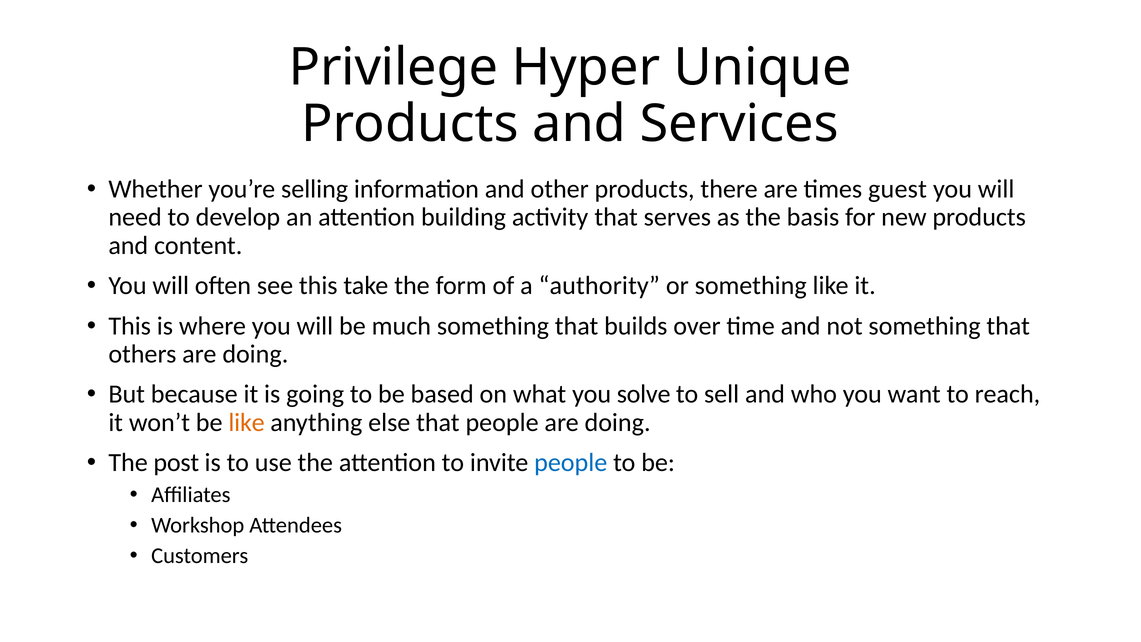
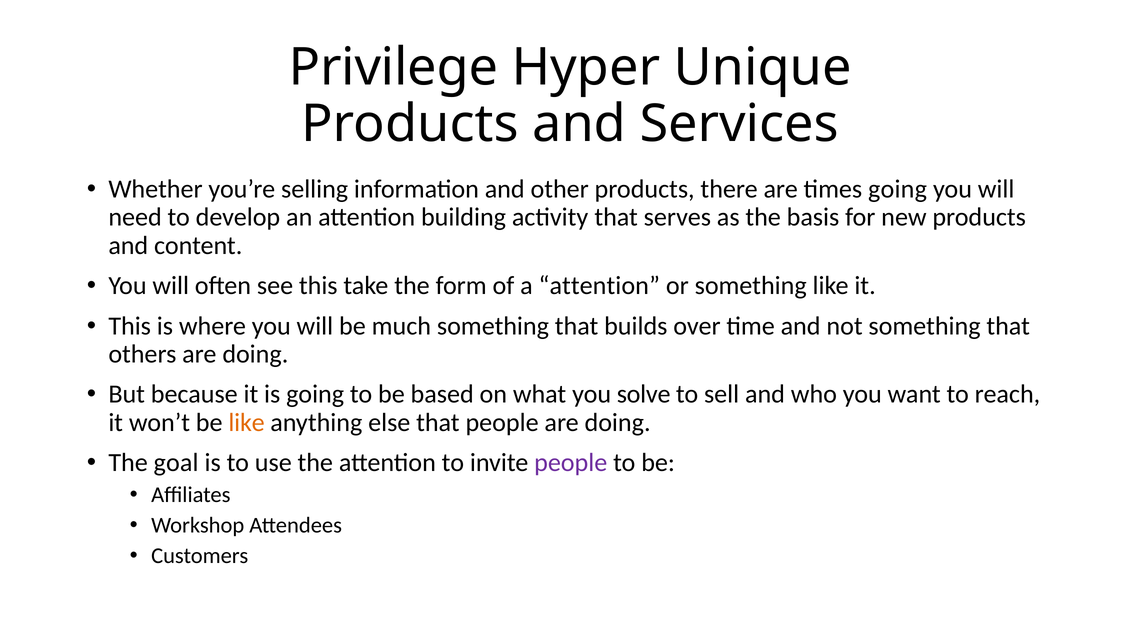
times guest: guest -> going (897, 189)
a authority: authority -> attention (599, 286)
post: post -> goal (176, 463)
people colour: blue -> purple (571, 463)
